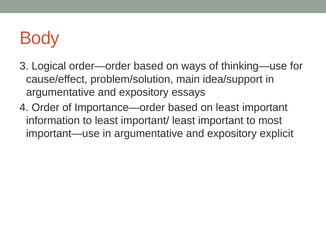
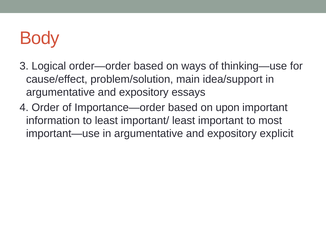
on least: least -> upon (228, 107)
